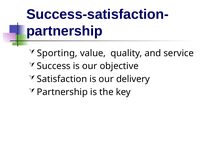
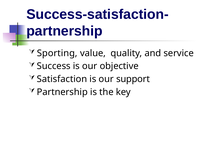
delivery: delivery -> support (133, 79)
